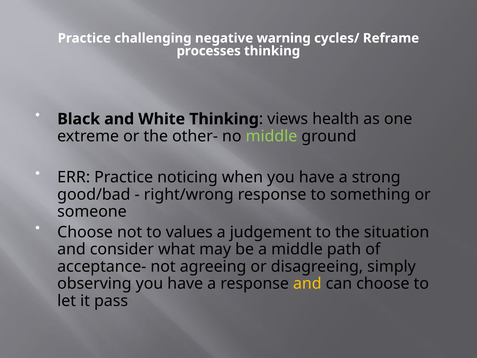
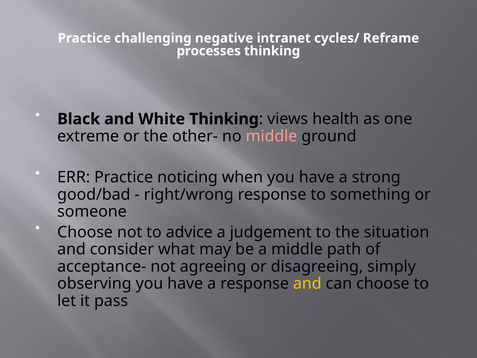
warning: warning -> intranet (284, 38)
middle colour: light green -> pink (271, 136)
values: values -> advice (189, 232)
